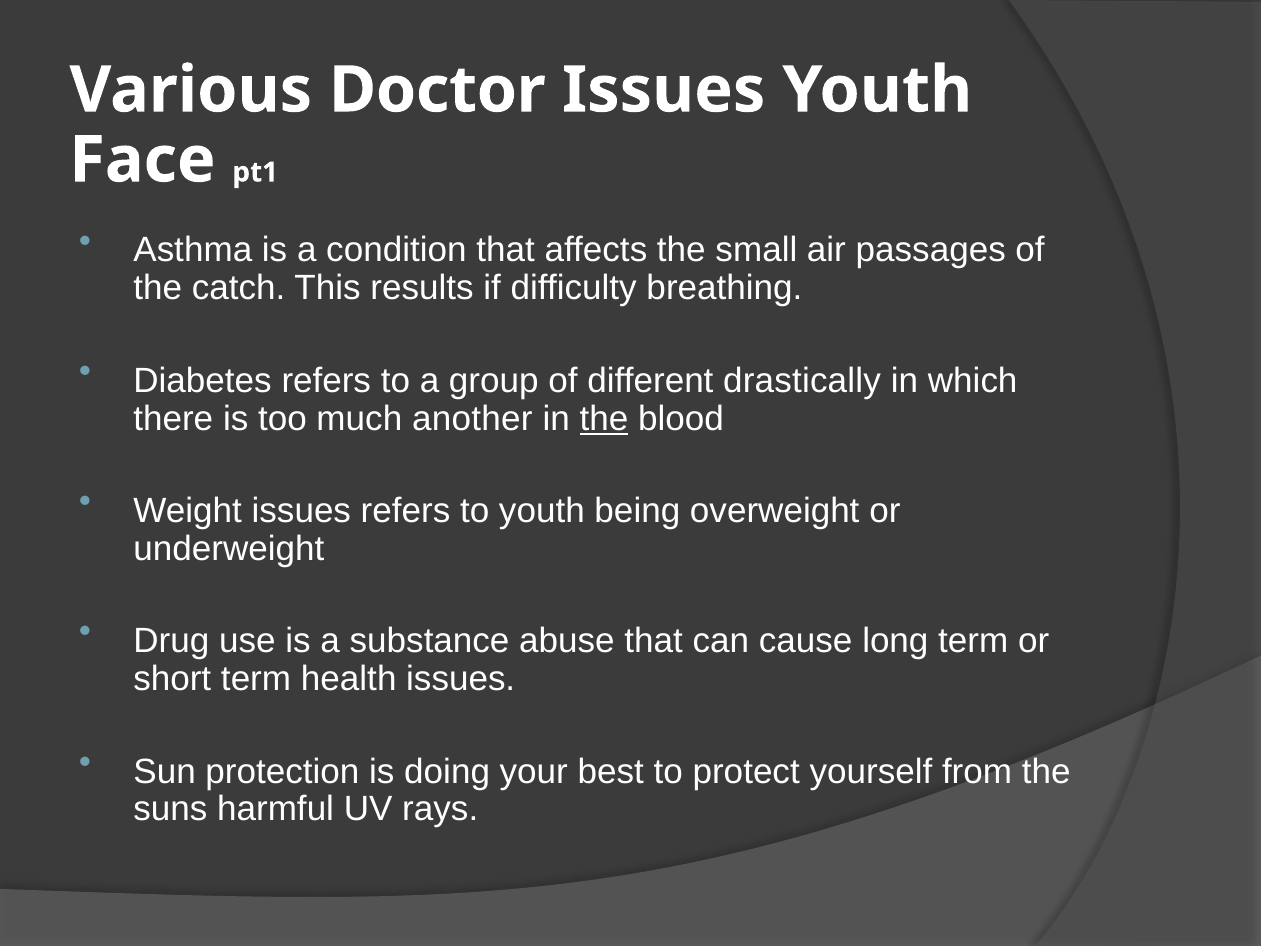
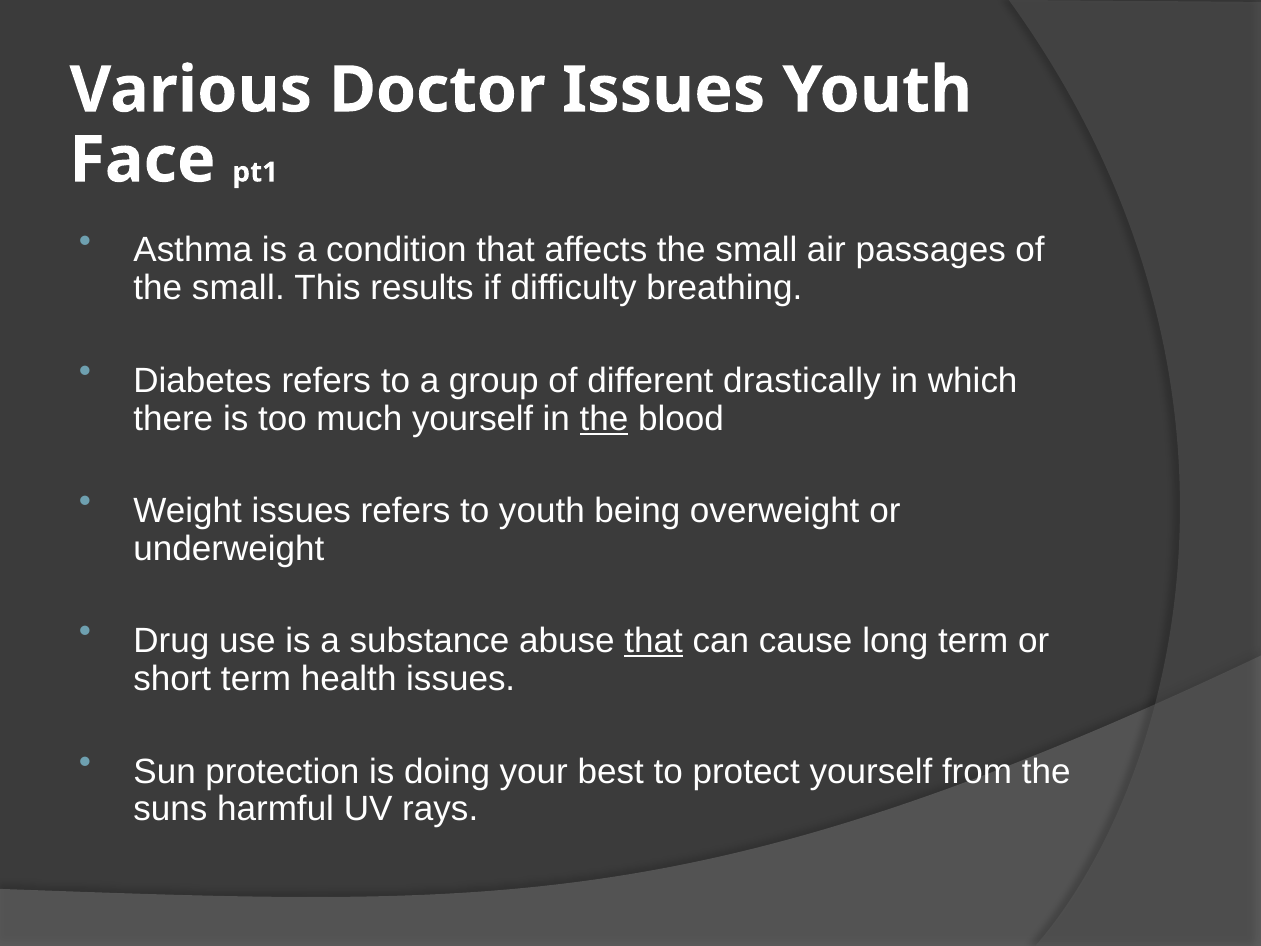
catch: catch -> small (238, 288)
much another: another -> yourself (473, 418)
that underline: none -> present (654, 641)
